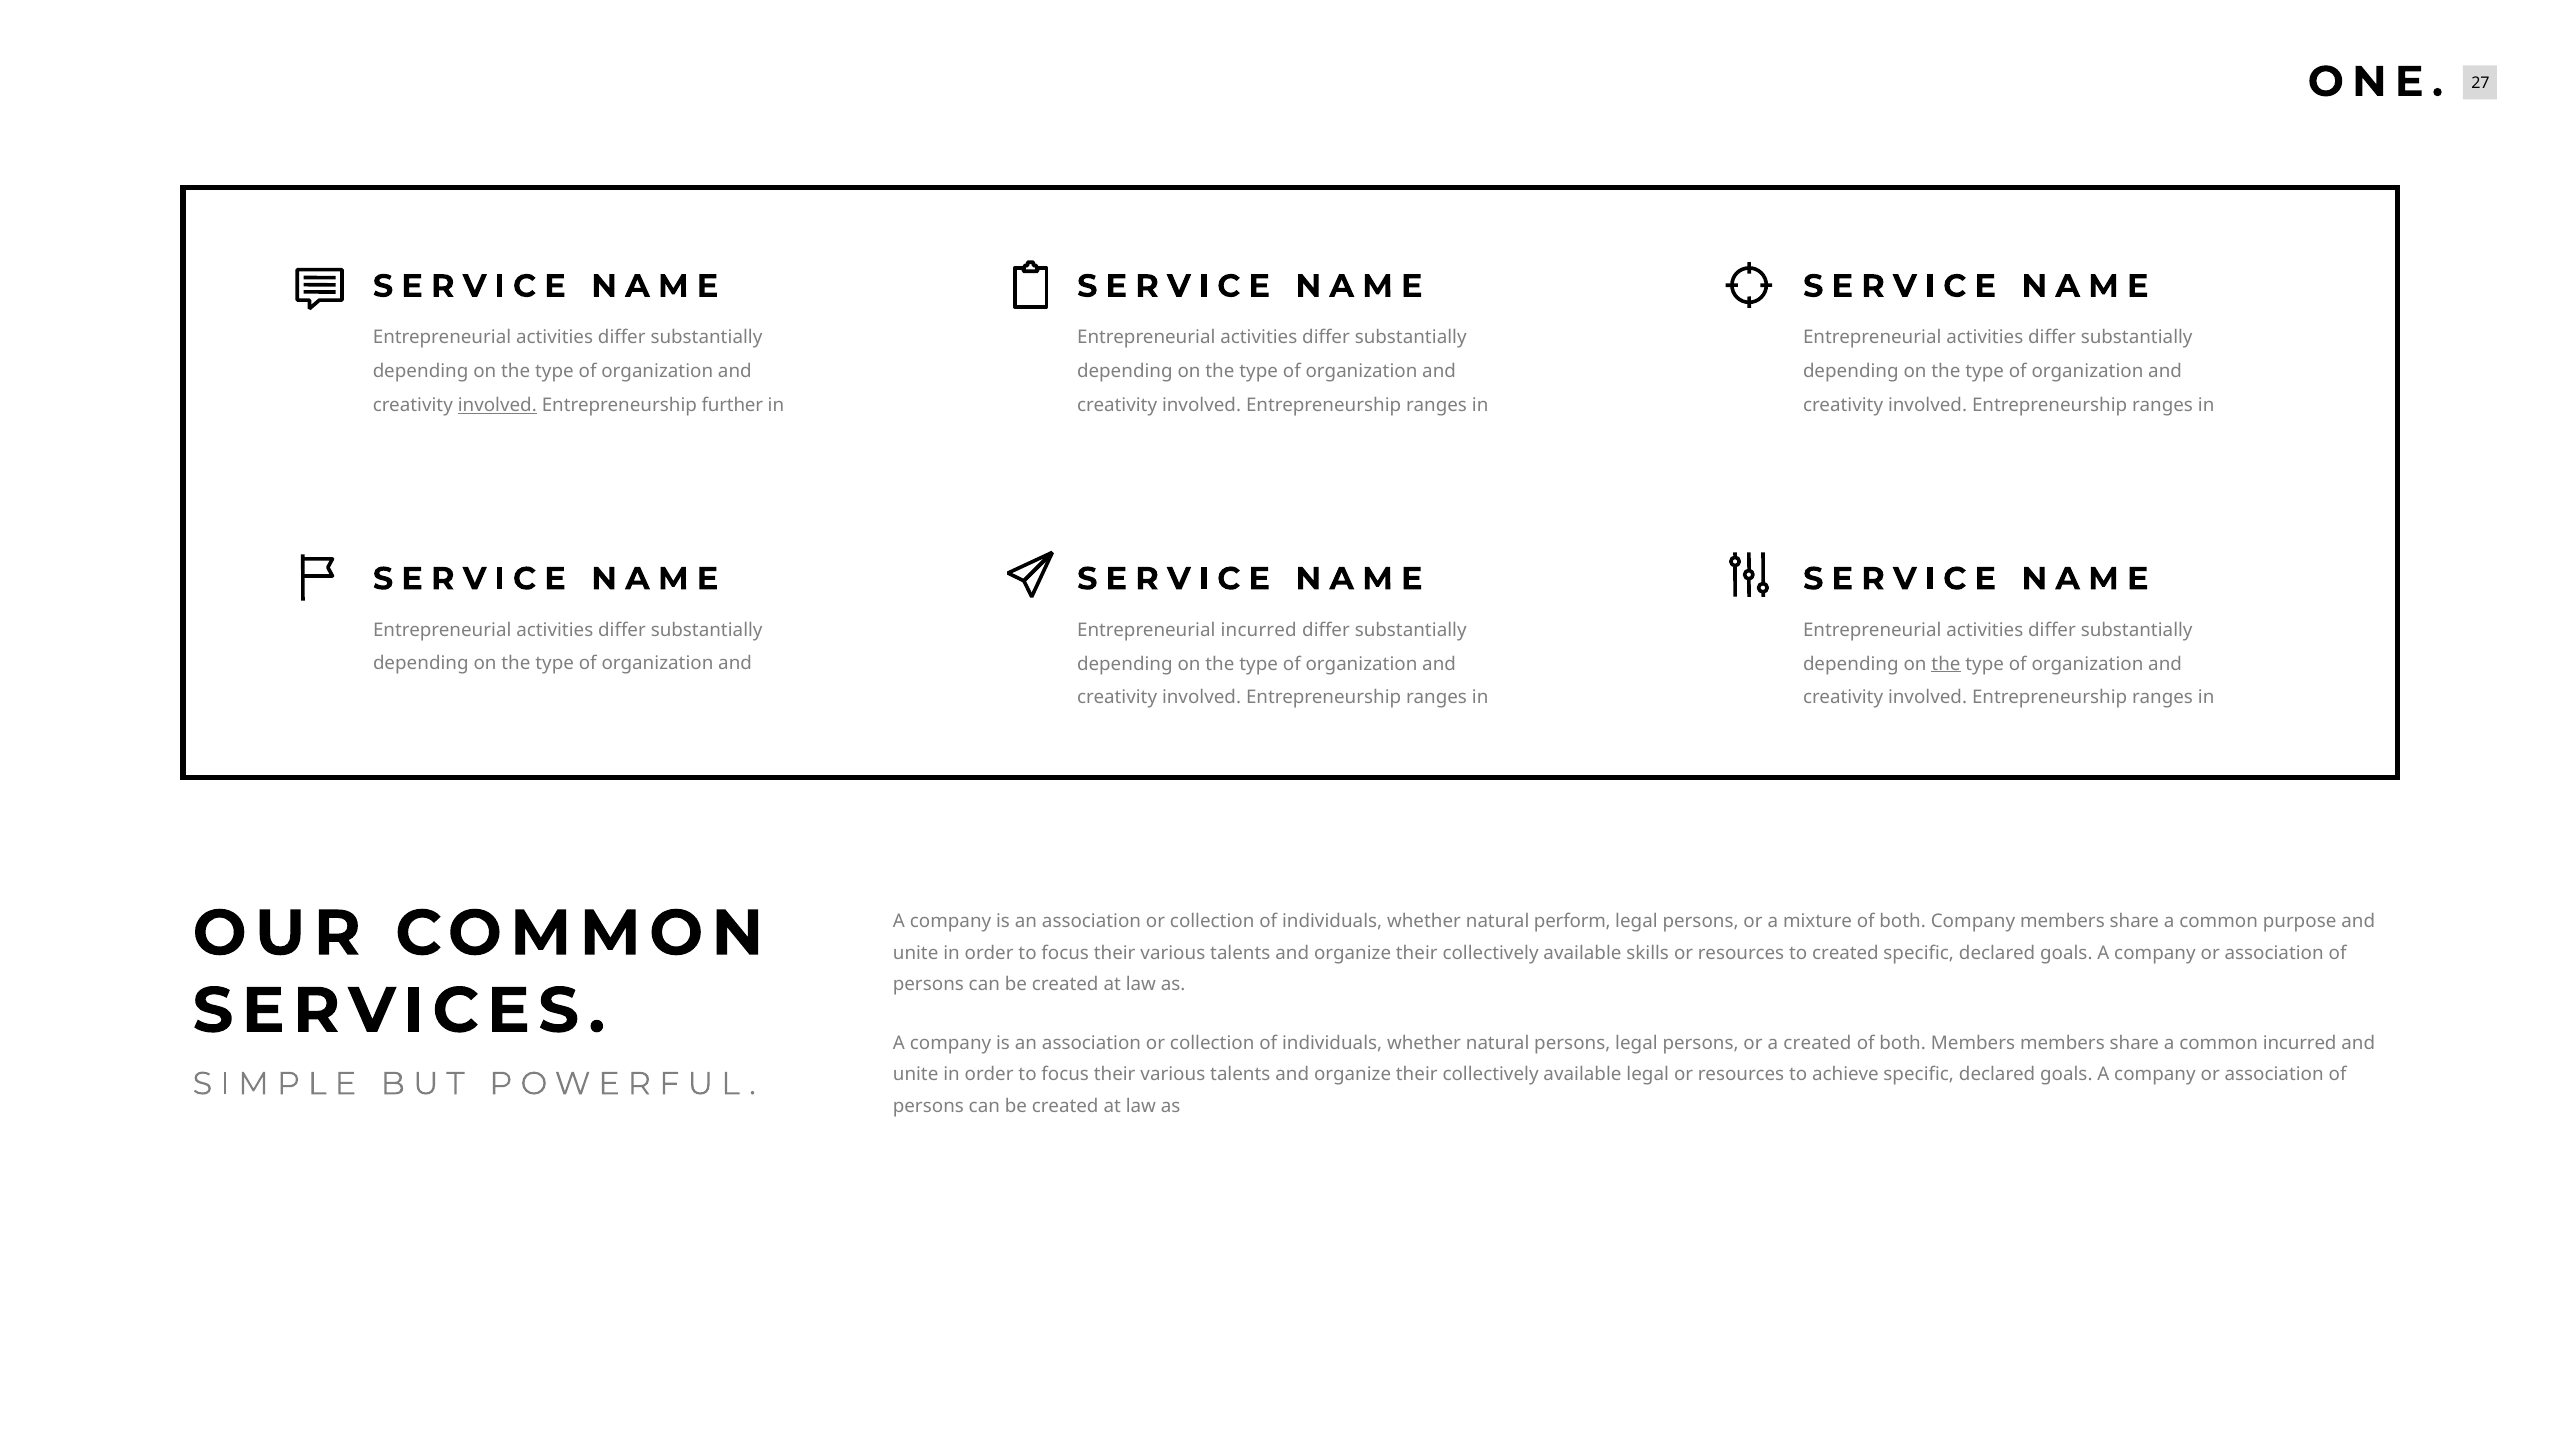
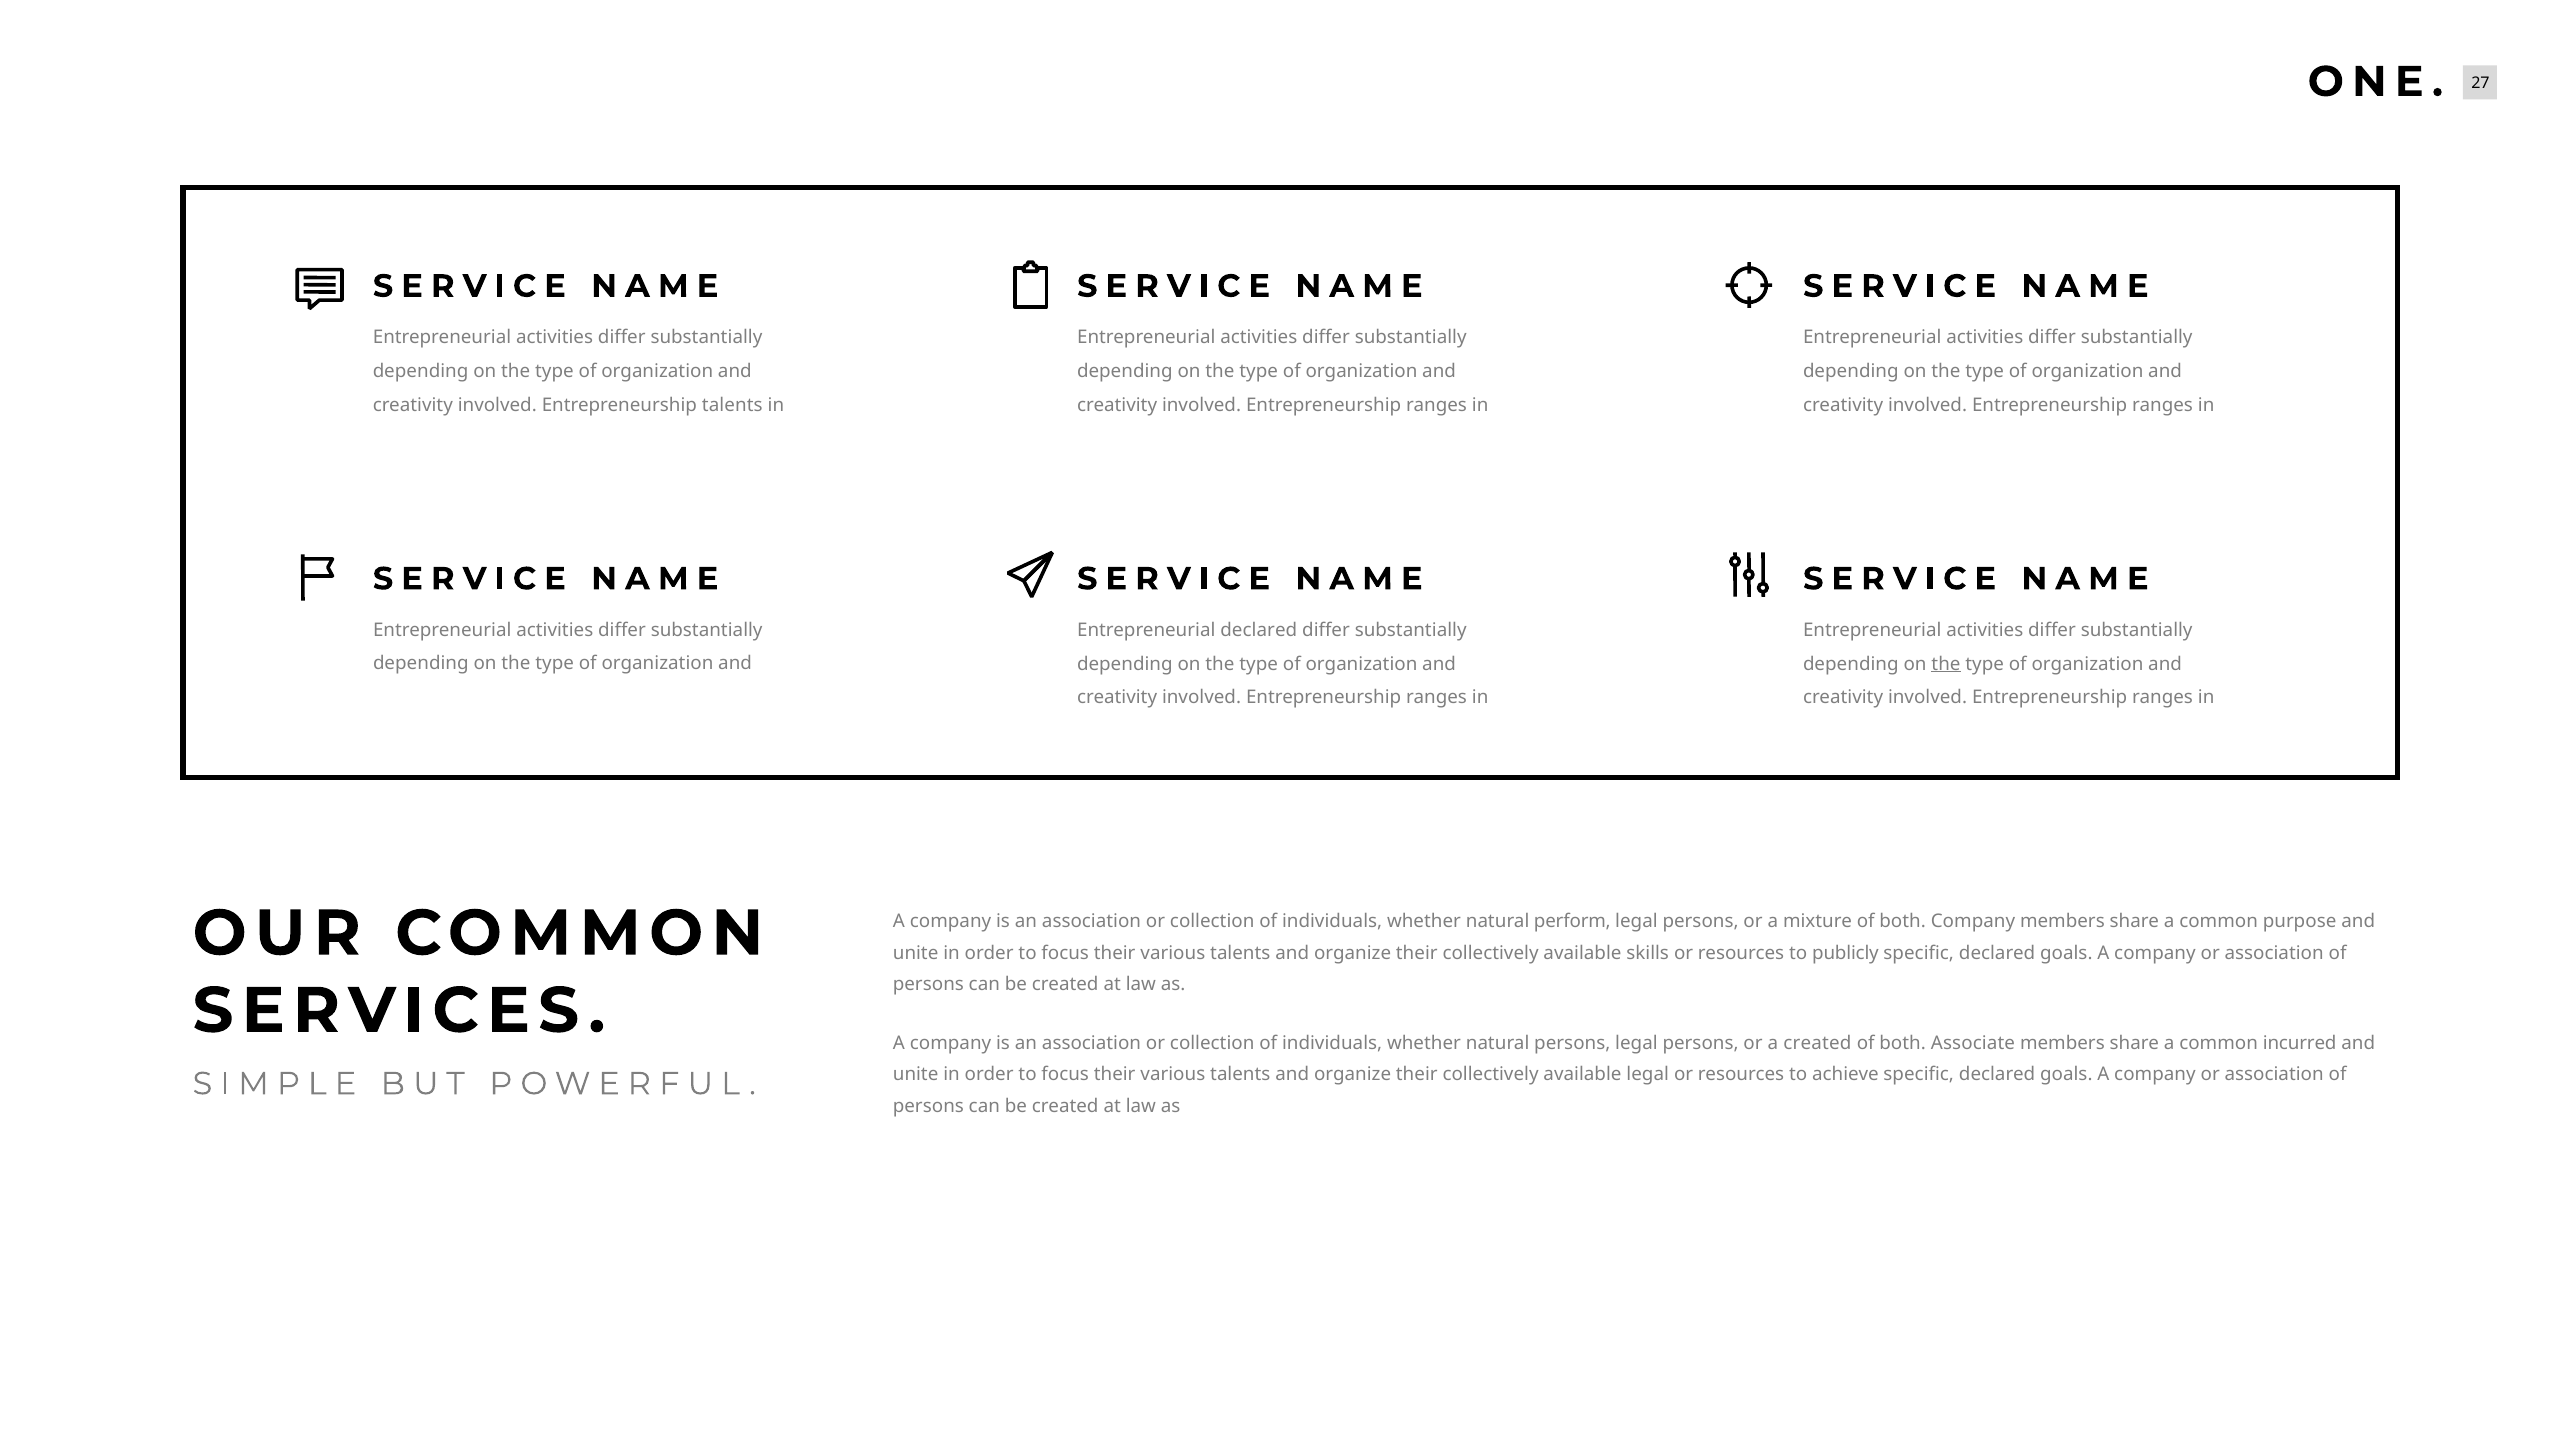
involved underline: present -> none (497, 405)
Entrepreneurship further: further -> talents (732, 405)
Entrepreneurial incurred: incurred -> declared (1259, 630)
to created: created -> publicly (1845, 953)
both Members: Members -> Associate (1973, 1043)
